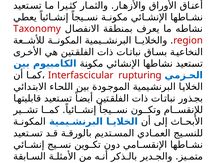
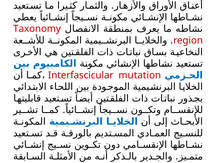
rupturing: rupturing -> mutation (140, 75)
